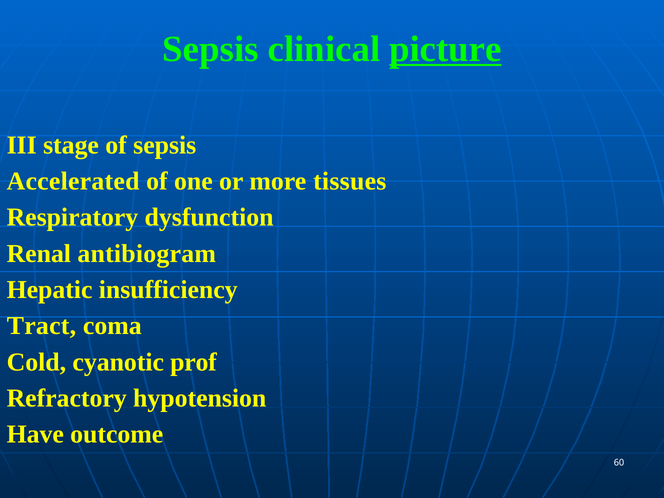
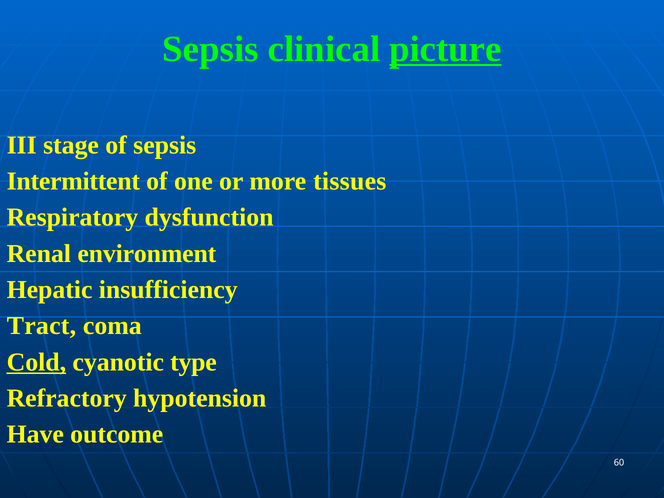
Accelerated: Accelerated -> Intermittent (73, 181)
antibiogram: antibiogram -> environment (147, 254)
Cold underline: none -> present (36, 362)
prof: prof -> type (194, 362)
